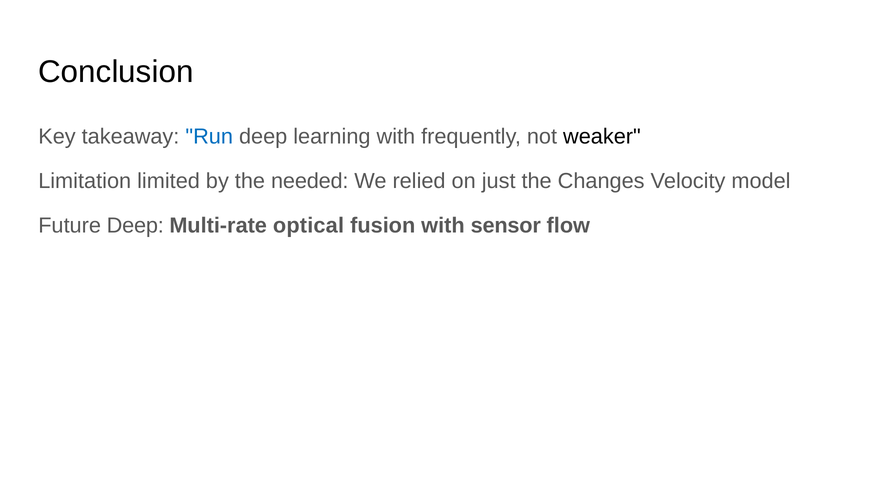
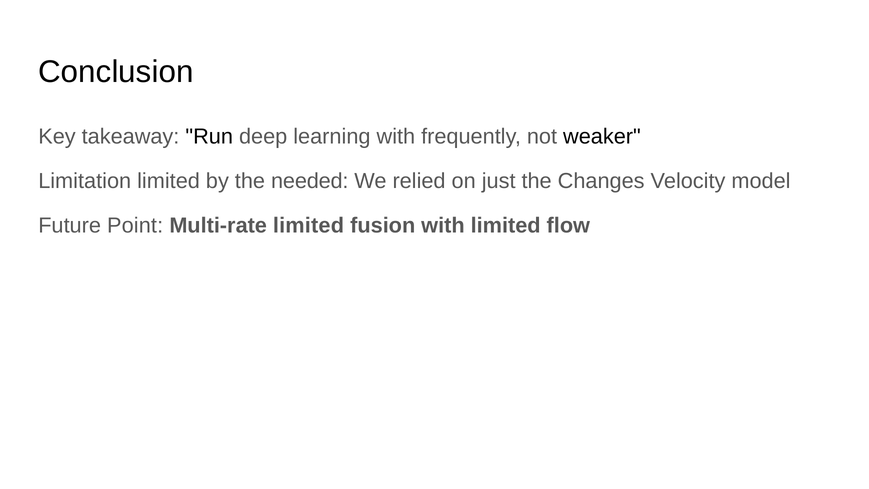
Run colour: blue -> black (209, 137)
Future Deep: Deep -> Point (135, 226)
Multi-rate optical: optical -> limited (308, 226)
with sensor: sensor -> limited (506, 226)
